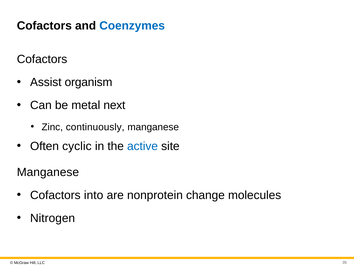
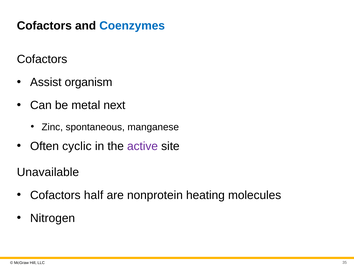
continuously: continuously -> spontaneous (95, 127)
active colour: blue -> purple (143, 146)
Manganese: Manganese -> Unavailable (48, 172)
into: into -> half (94, 195)
change: change -> heating (205, 195)
